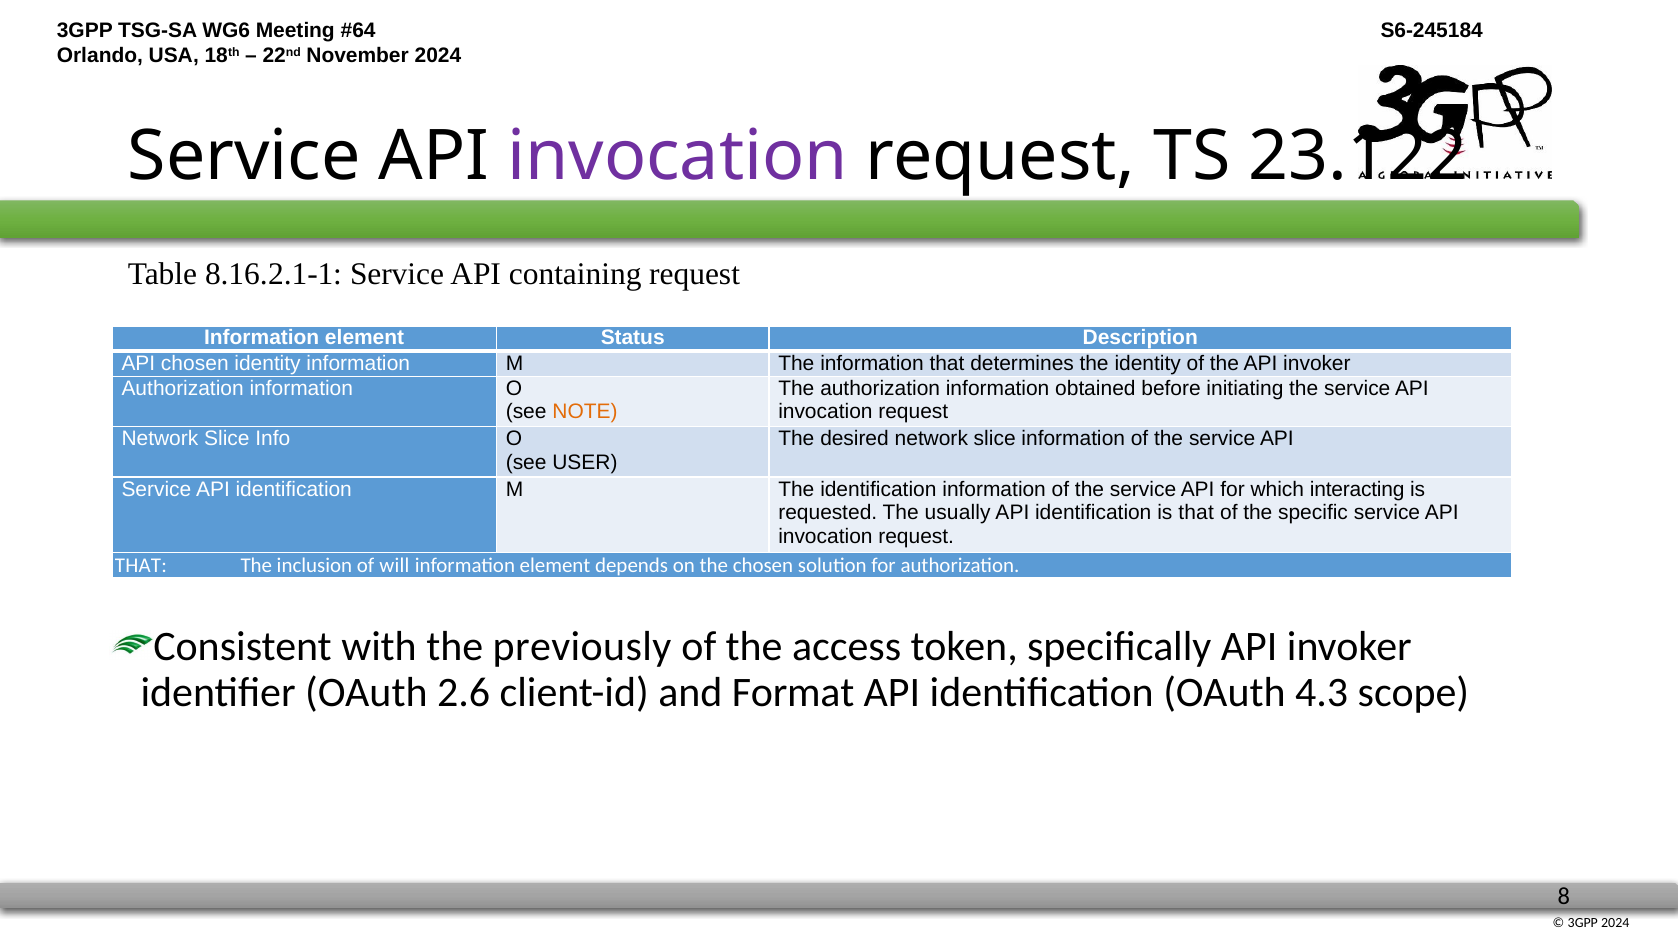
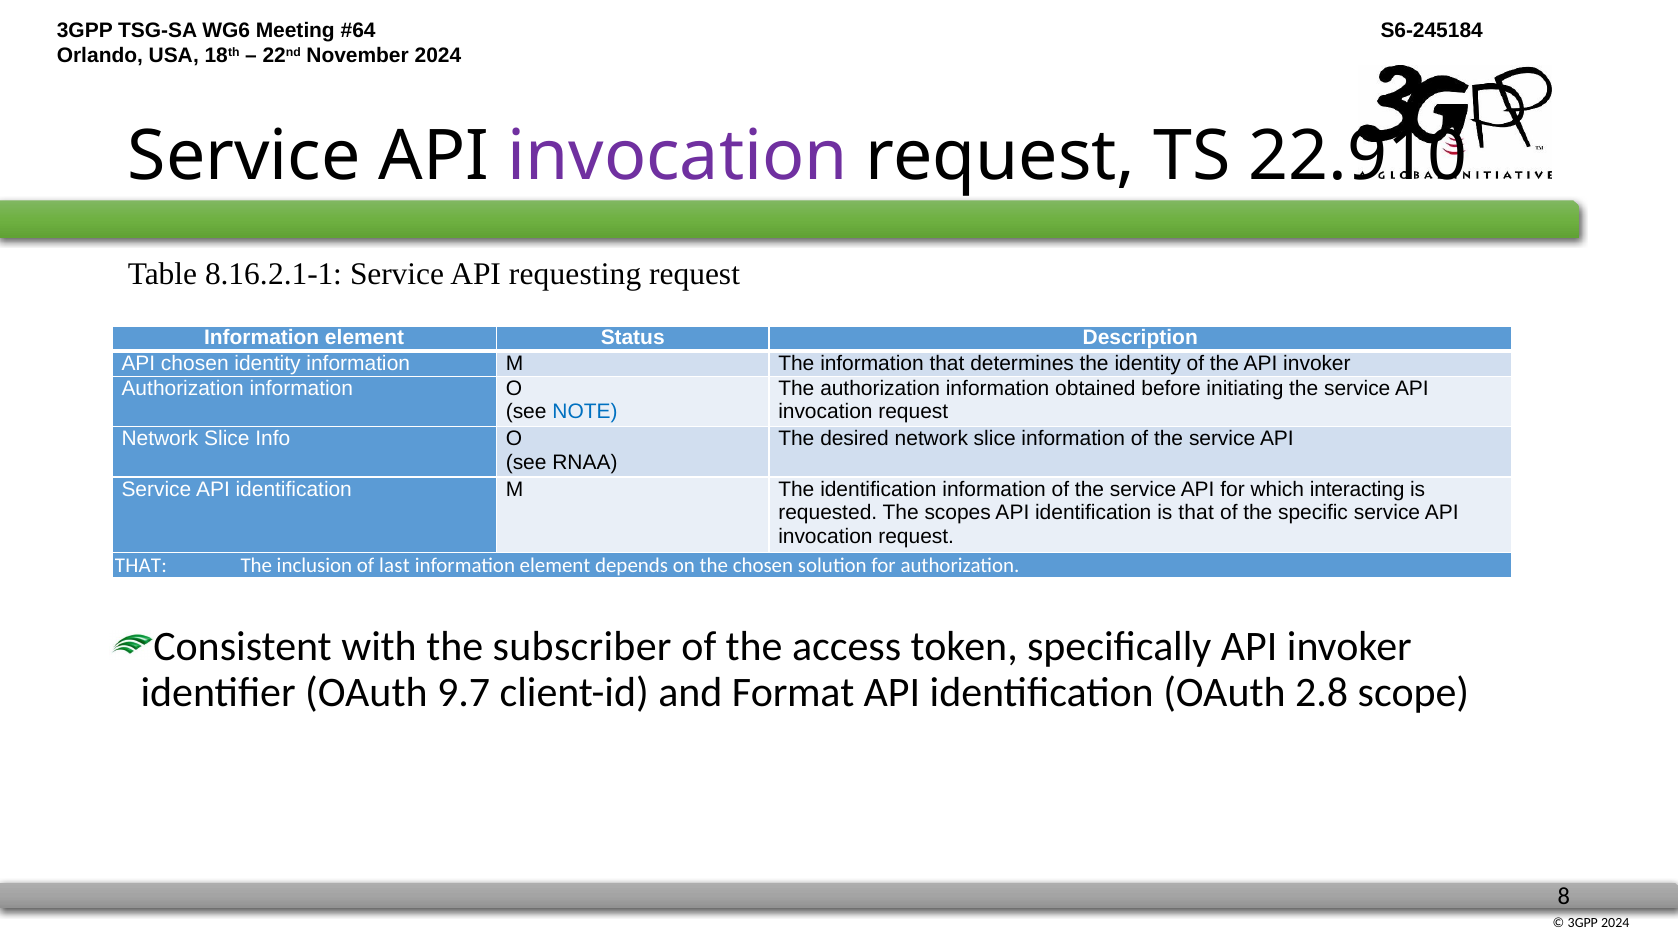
23.122: 23.122 -> 22.910 (1358, 156)
containing: containing -> requesting (575, 274)
NOTE colour: orange -> blue (585, 412)
USER: USER -> RNAA (585, 462)
usually: usually -> scopes (958, 513)
will: will -> last (394, 566)
previously: previously -> subscriber (582, 647)
2.6: 2.6 -> 9.7 (464, 692)
4.3: 4.3 -> 2.8 (1322, 692)
